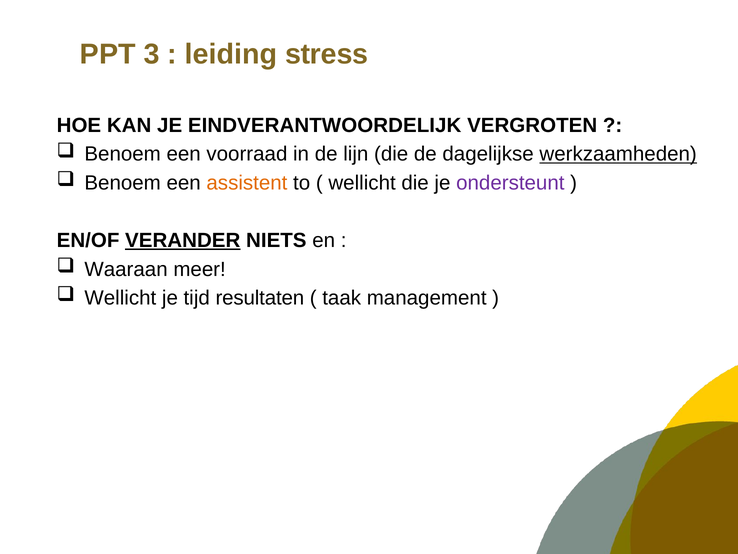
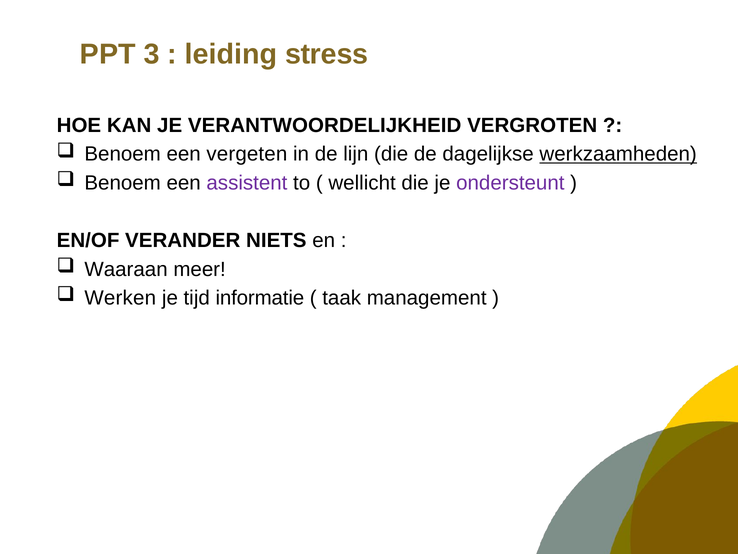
EINDVERANTWOORDELIJK: EINDVERANTWOORDELIJK -> VERANTWOORDELIJKHEID (325, 125)
voorraad: voorraad -> vergeten (247, 154)
assistent colour: orange -> purple (247, 183)
VERANDER underline: present -> none (183, 240)
Wellicht: Wellicht -> Werken (120, 298)
resultaten: resultaten -> informatie (260, 298)
